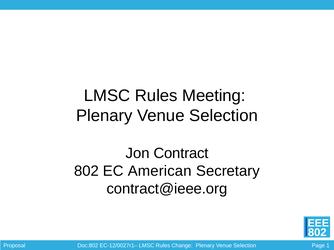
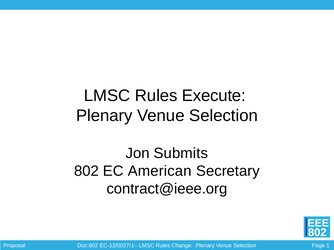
Meeting: Meeting -> Execute (214, 96)
Contract: Contract -> Submits (181, 154)
